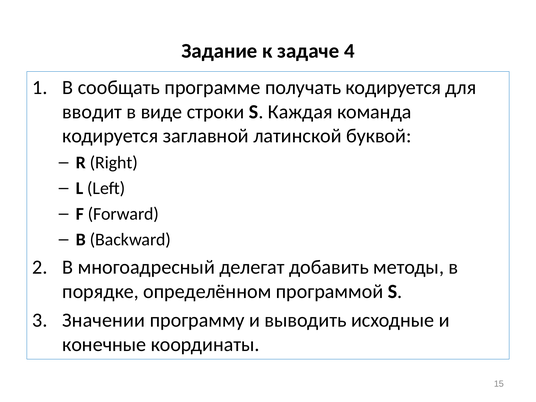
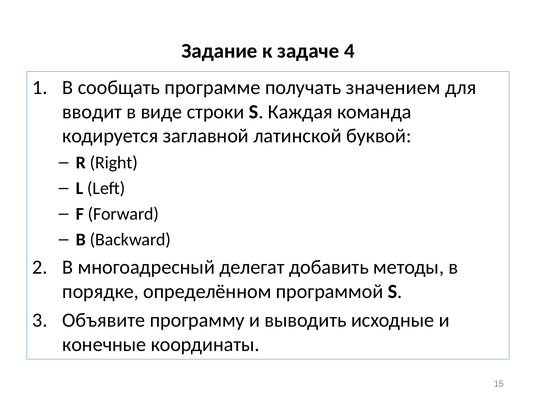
получать кодируется: кодируется -> значением (393, 88)
Значении: Значении -> Объявите (104, 320)
